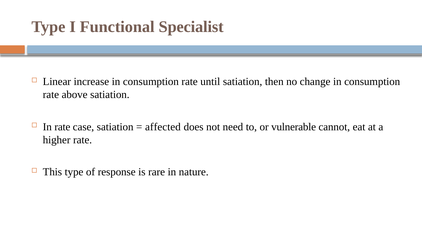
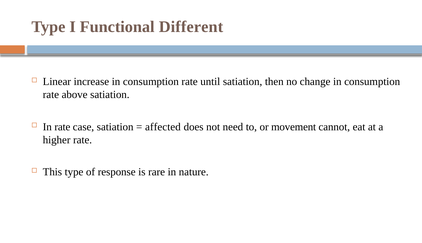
Specialist: Specialist -> Different (191, 27)
vulnerable: vulnerable -> movement (294, 127)
